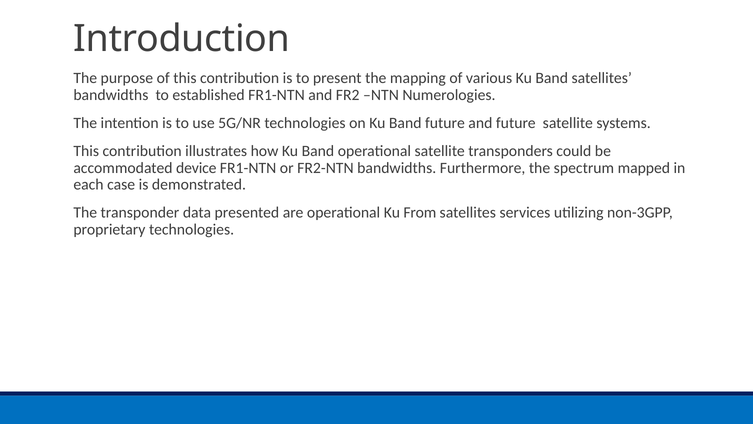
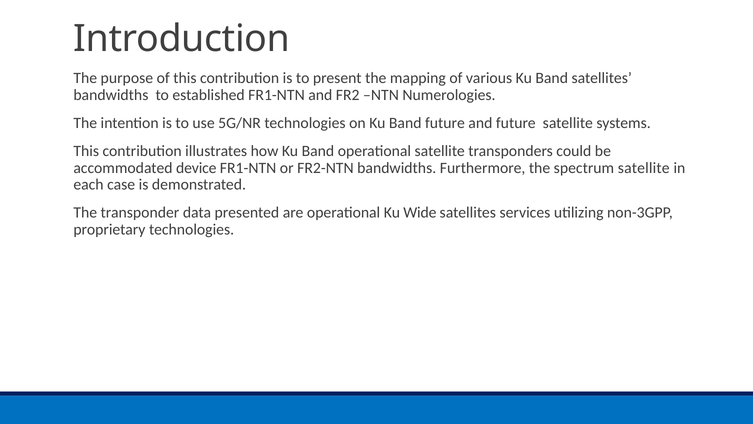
spectrum mapped: mapped -> satellite (644, 168)
From: From -> Wide (420, 213)
